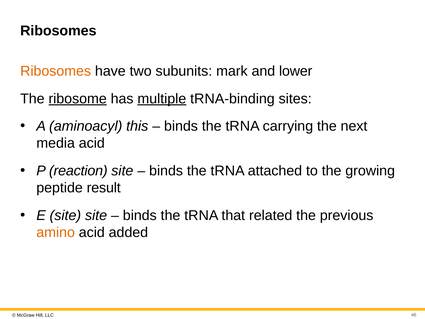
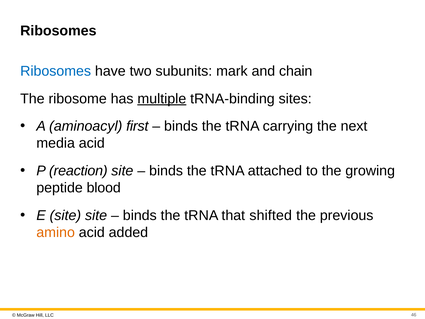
Ribosomes colour: orange -> blue (56, 71)
lower: lower -> chain (296, 71)
ribosome underline: present -> none (78, 99)
this: this -> first (137, 126)
result: result -> blood (104, 188)
related: related -> shifted (271, 215)
